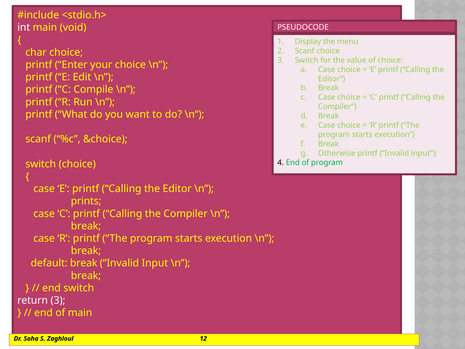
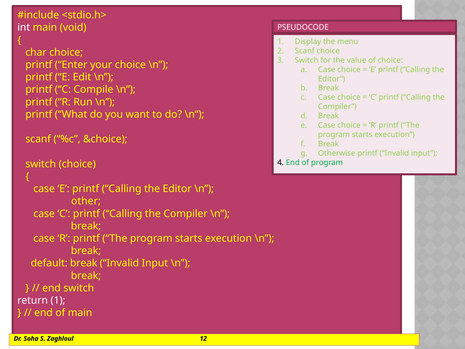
prints: prints -> other (86, 201)
return 3: 3 -> 1 (58, 300)
